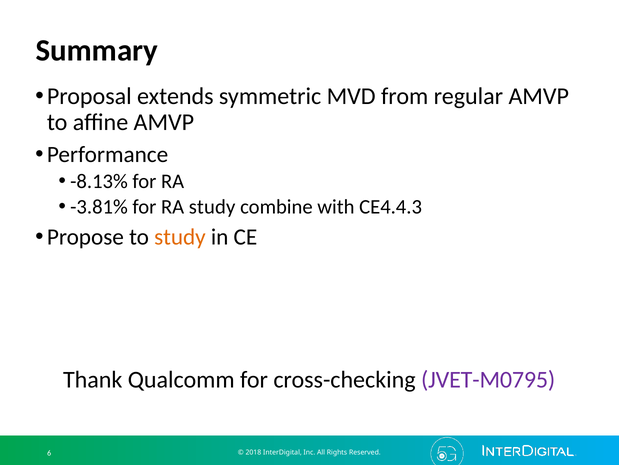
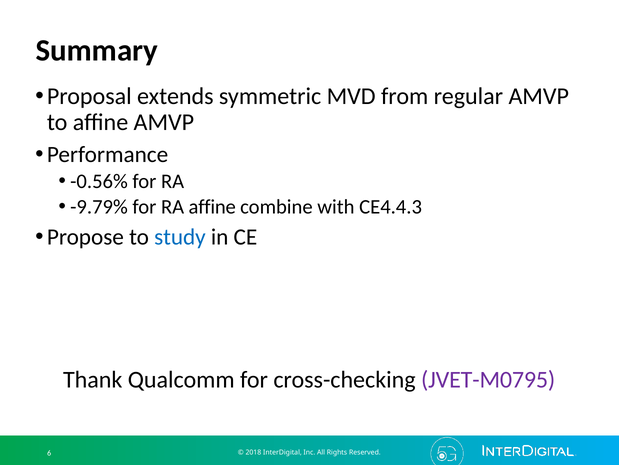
-8.13%: -8.13% -> -0.56% (99, 181)
-3.81%: -3.81% -> -9.79% (99, 207)
RA study: study -> affine (212, 207)
study colour: orange -> blue (180, 237)
